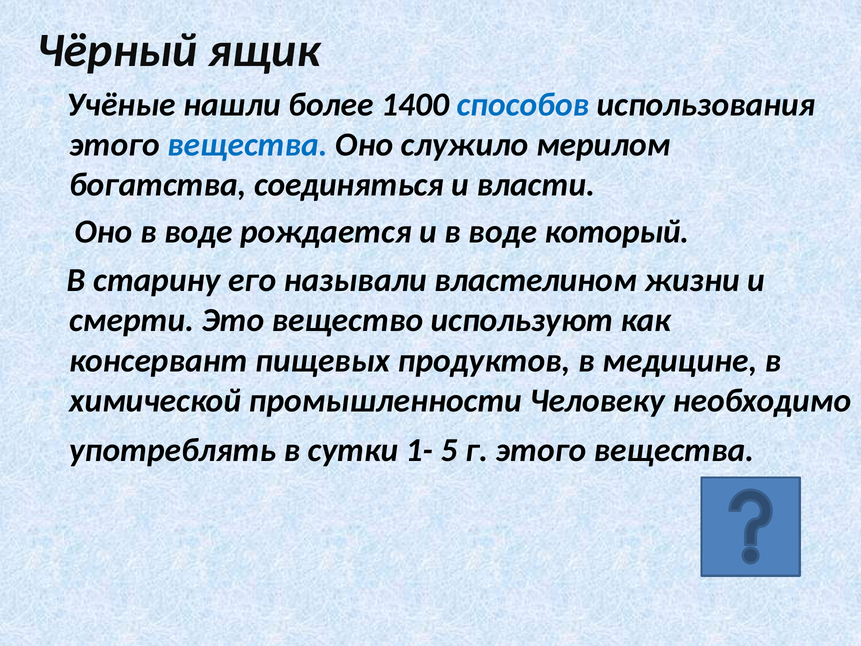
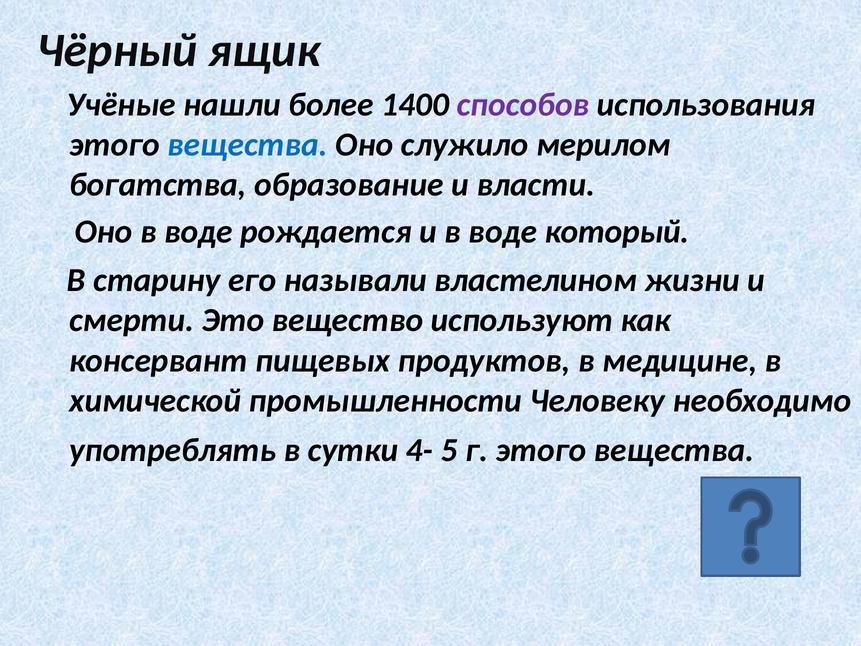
способов colour: blue -> purple (523, 104)
соединяться: соединяться -> образование (349, 185)
1-: 1- -> 4- (419, 450)
